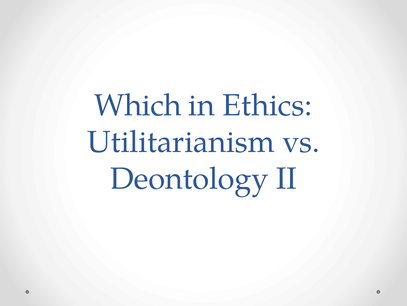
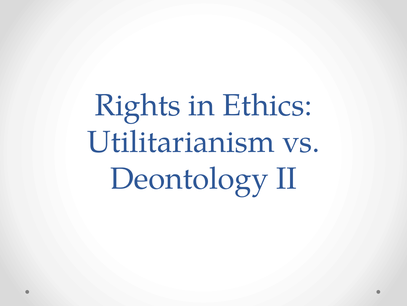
Which: Which -> Rights (138, 105)
